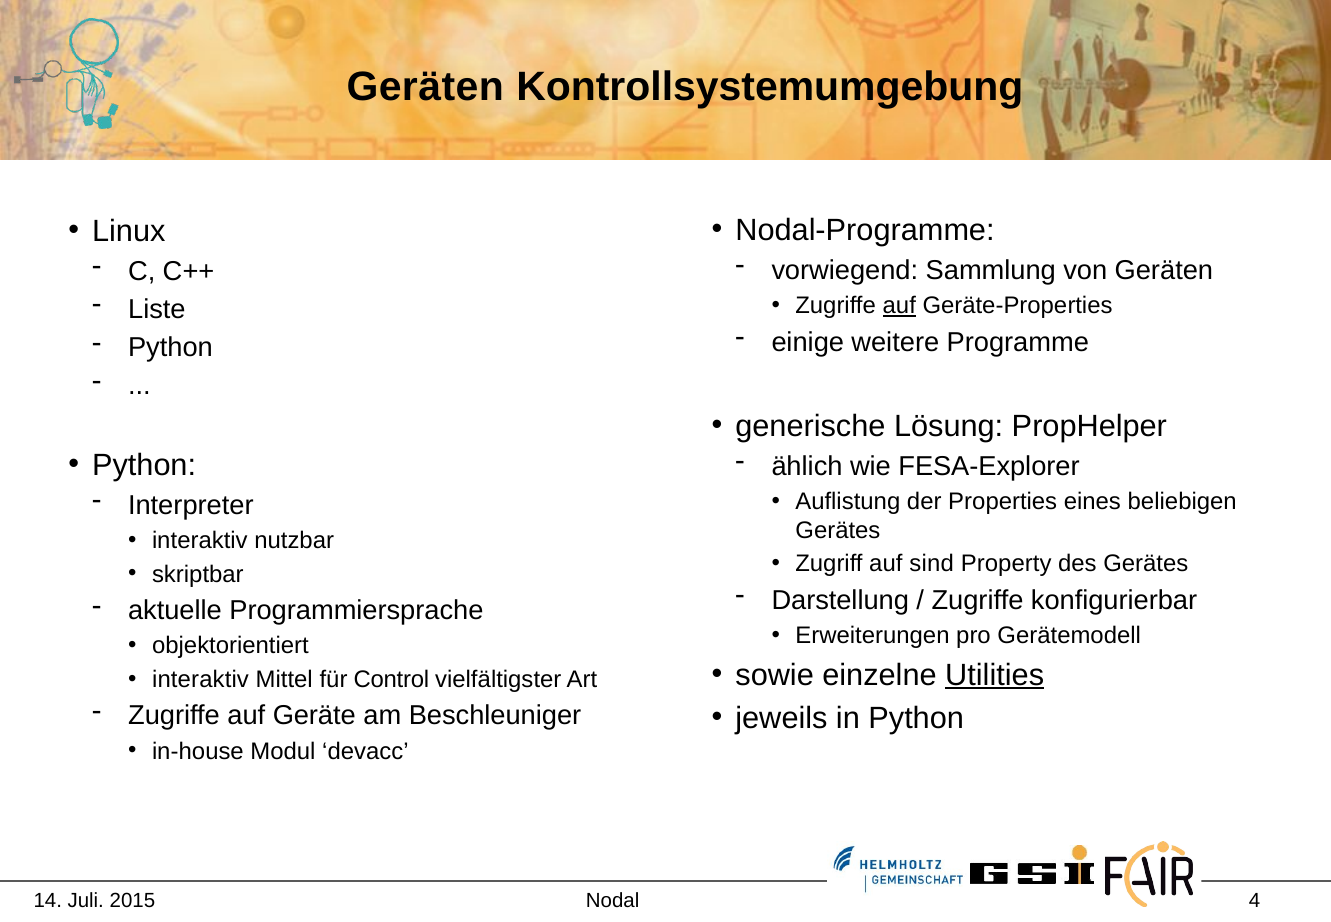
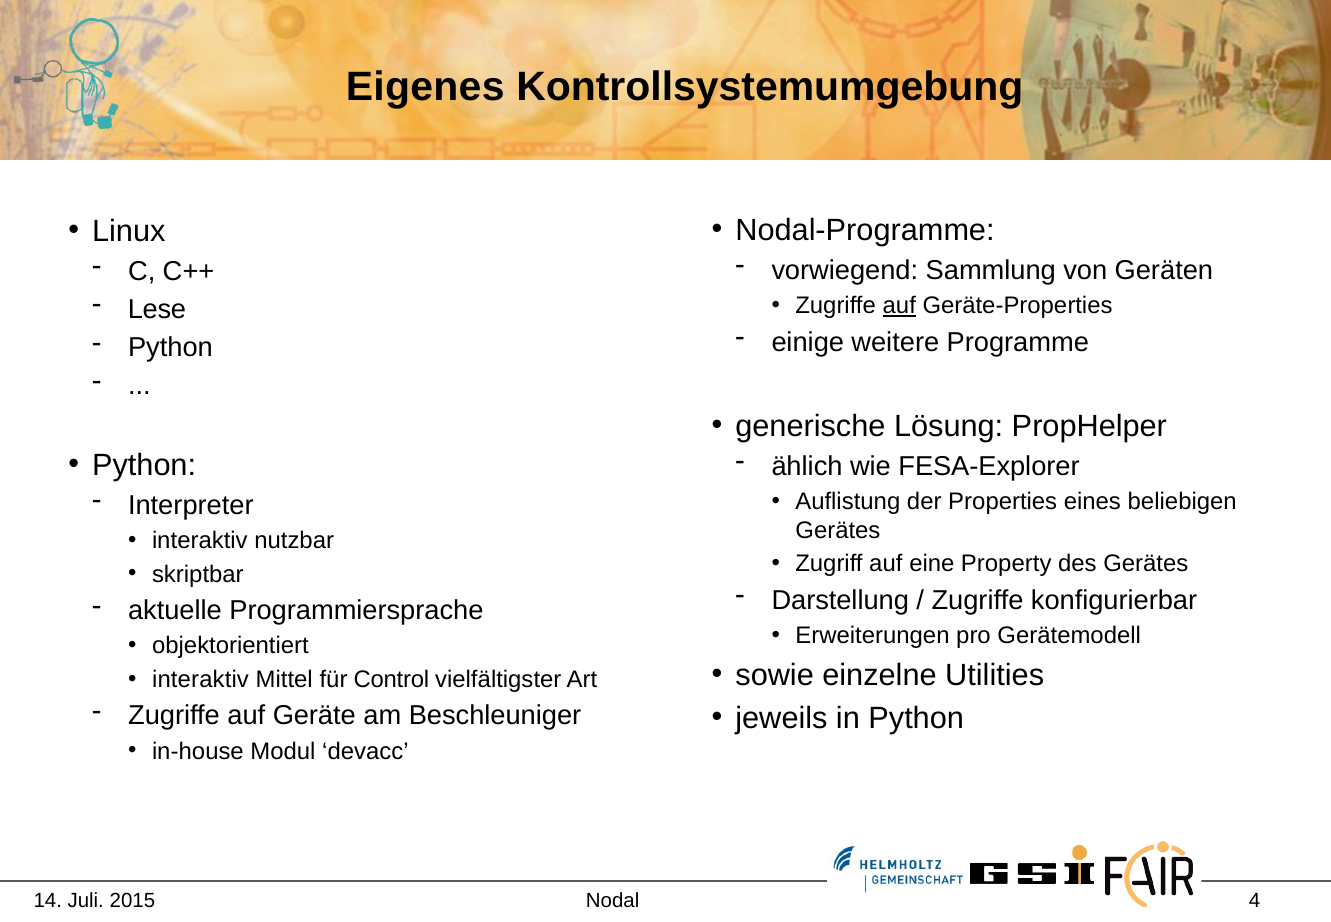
Geräten: Geräten -> Eigenes (425, 87)
Liste: Liste -> Lese (157, 309)
sind: sind -> eine (932, 564)
Utilities underline: present -> none (995, 675)
